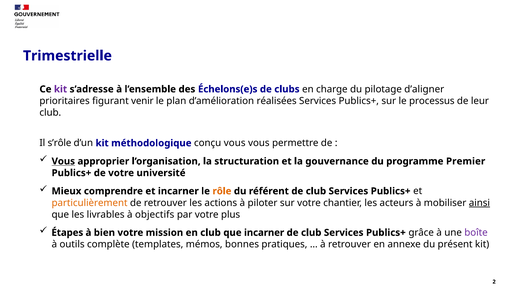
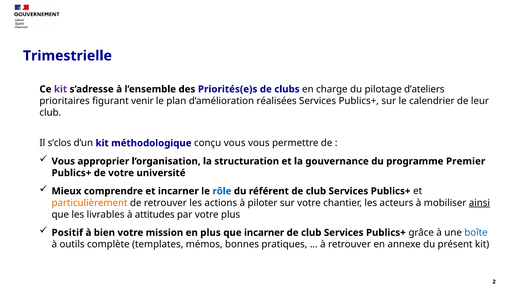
Échelons(e)s: Échelons(e)s -> Priorités(e)s (228, 89)
d’aligner: d’aligner -> d’ateliers (424, 89)
processus: processus -> calendrier (432, 101)
s’rôle: s’rôle -> s’clos (59, 143)
Vous underline: present -> none (63, 161)
rôle colour: orange -> blue (222, 191)
objectifs: objectifs -> attitudes (155, 214)
Étapes: Étapes -> Positif (67, 232)
en club: club -> plus (211, 232)
boîte colour: purple -> blue (476, 232)
